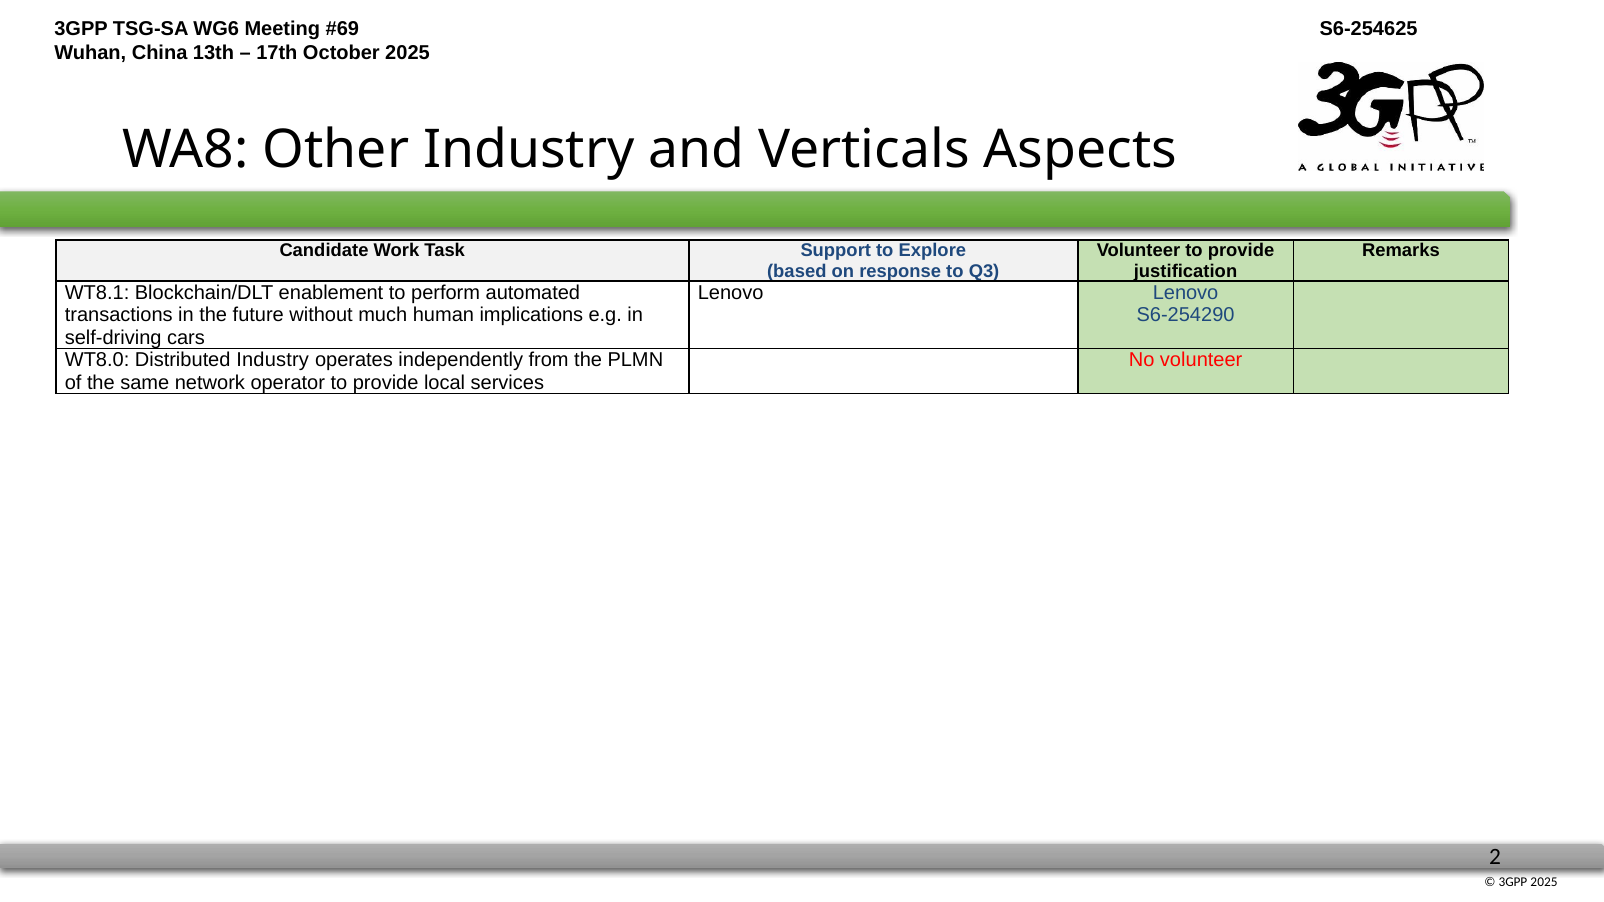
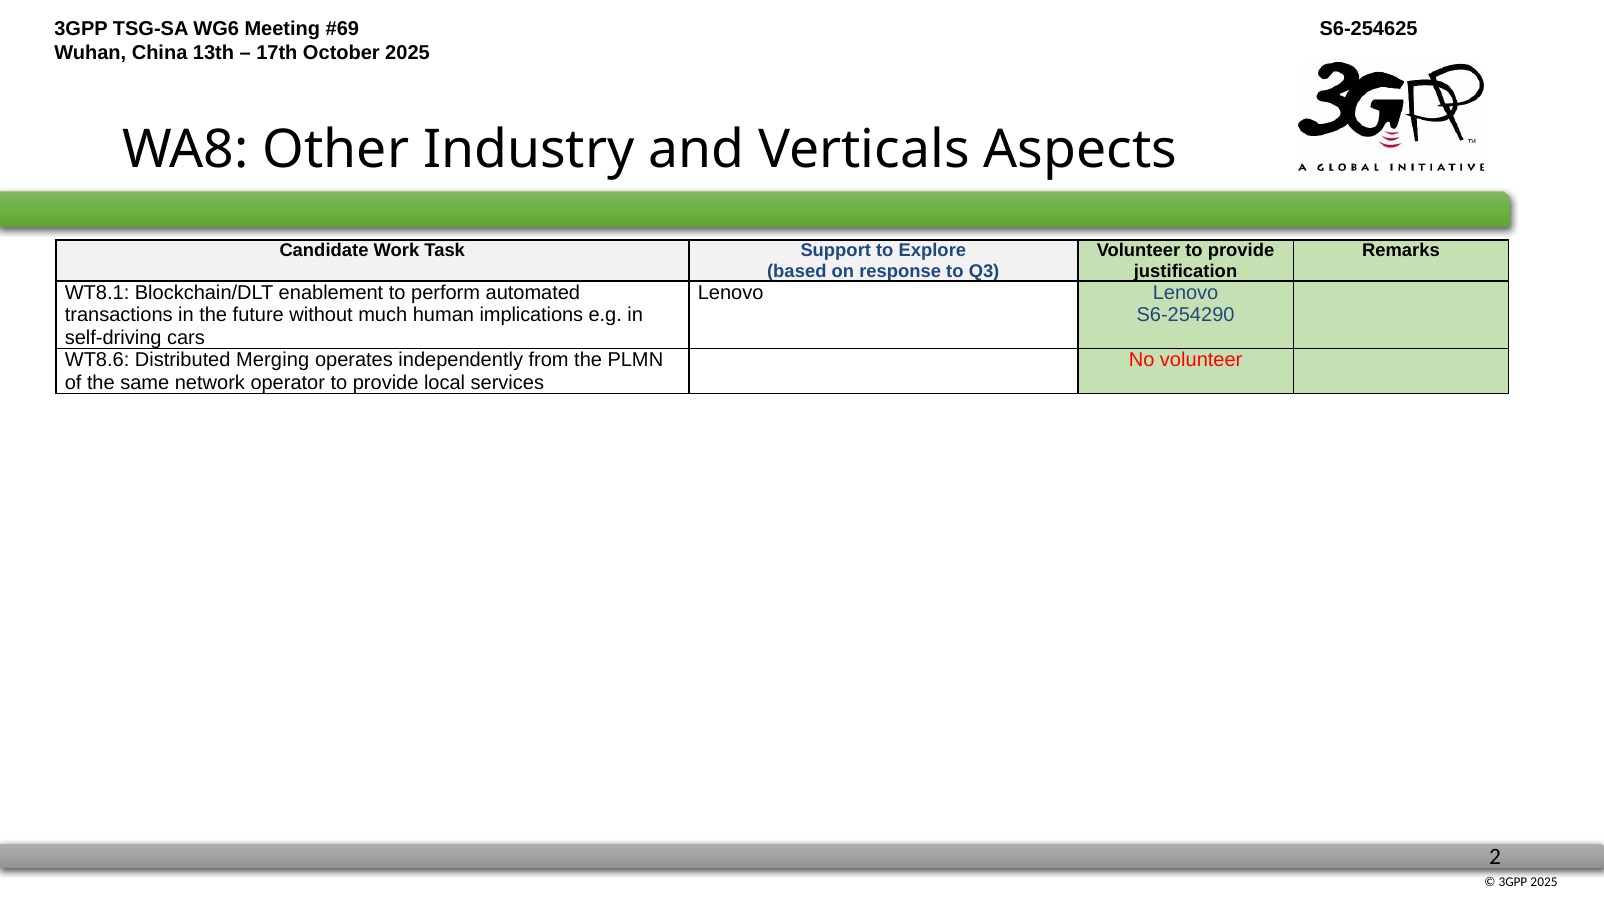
WT8.0: WT8.0 -> WT8.6 (97, 360)
Distributed Industry: Industry -> Merging (273, 360)
